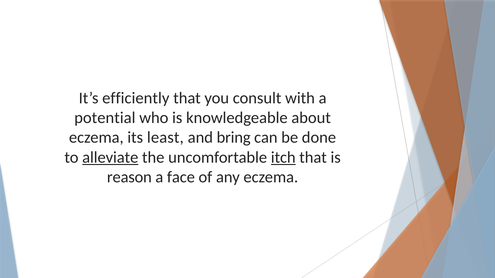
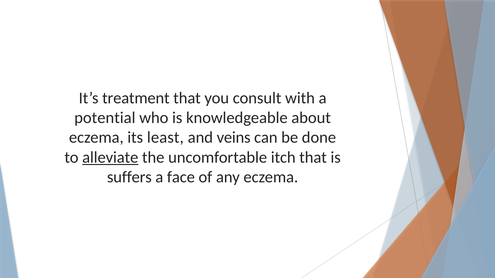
efficiently: efficiently -> treatment (136, 98)
bring: bring -> veins (234, 138)
itch underline: present -> none (283, 158)
reason: reason -> suffers (129, 177)
